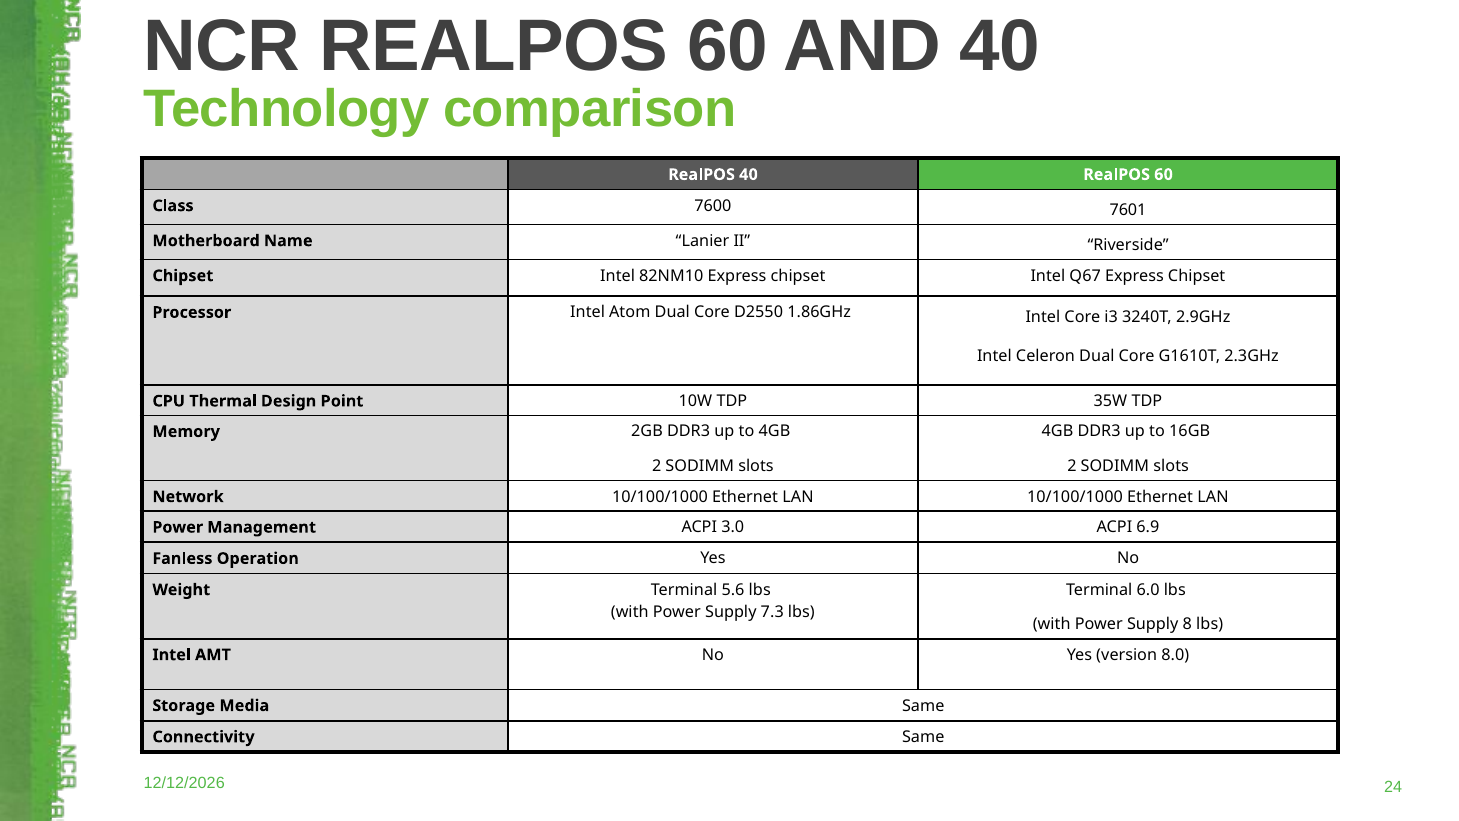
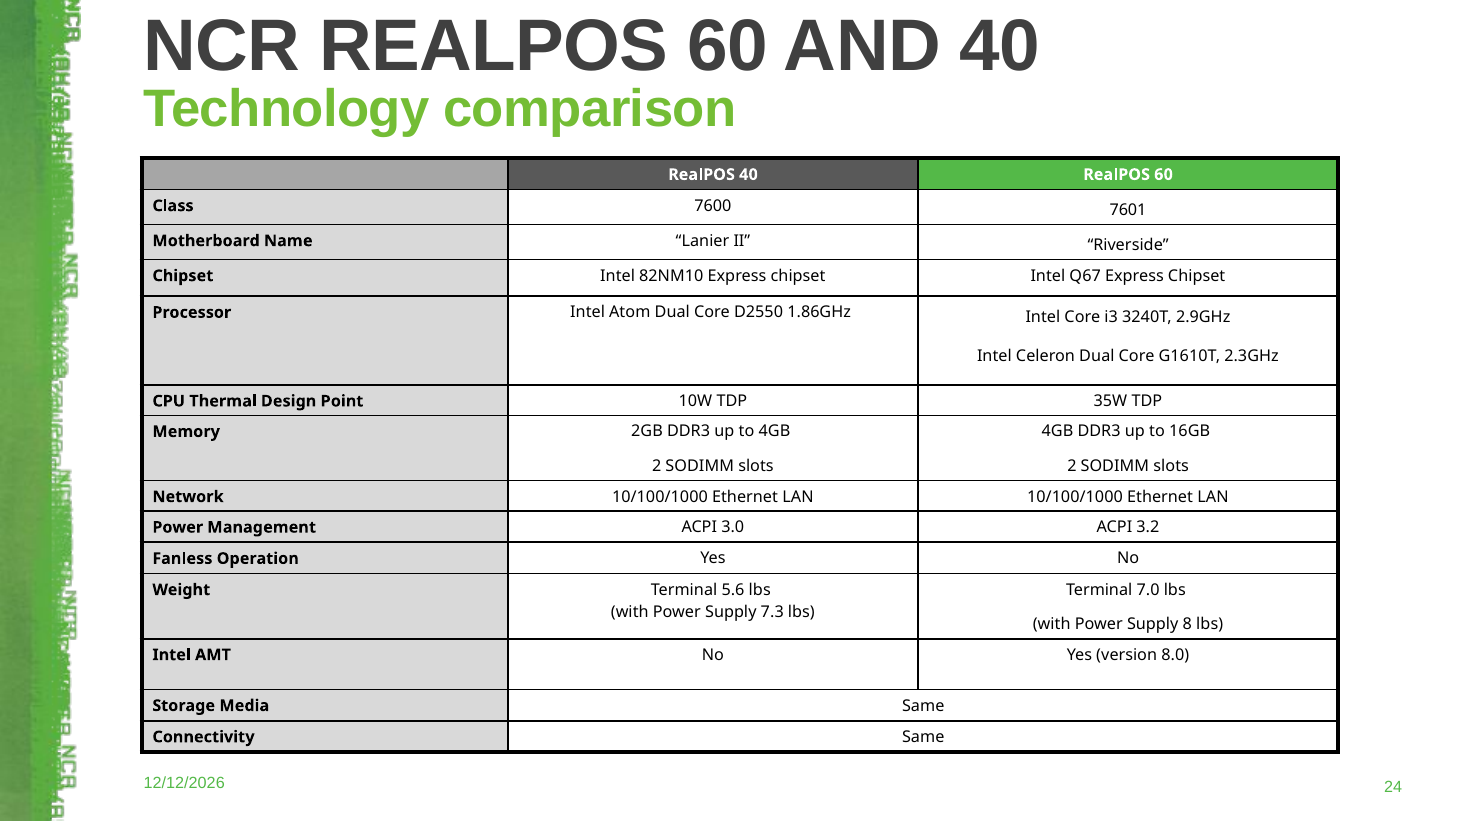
6.9: 6.9 -> 3.2 (1148, 527)
6.0: 6.0 -> 7.0 (1148, 590)
